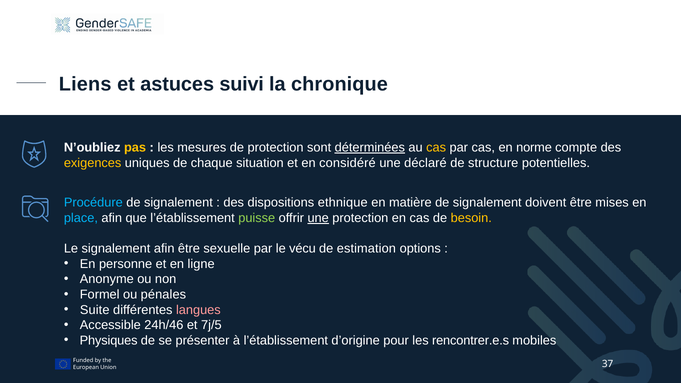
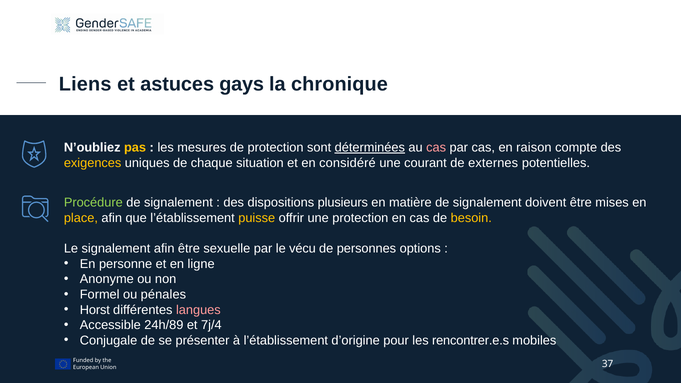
suivi: suivi -> gays (242, 84)
cas colour: yellow -> pink (436, 148)
norme: norme -> raison (534, 148)
déclaré: déclaré -> courant (425, 163)
structure: structure -> externes (493, 163)
Procédure colour: light blue -> light green (93, 203)
ethnique: ethnique -> plusieurs (343, 203)
place colour: light blue -> yellow (81, 218)
puisse colour: light green -> yellow (257, 218)
une underline: present -> none (318, 218)
estimation: estimation -> personnes (366, 249)
Suite: Suite -> Horst (95, 310)
24h/46: 24h/46 -> 24h/89 (164, 325)
7j/5: 7j/5 -> 7j/4 (211, 325)
Physiques: Physiques -> Conjugale (109, 341)
